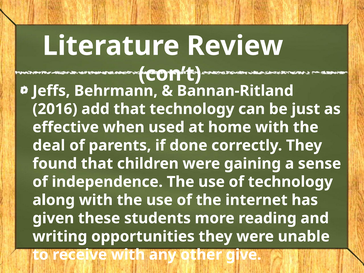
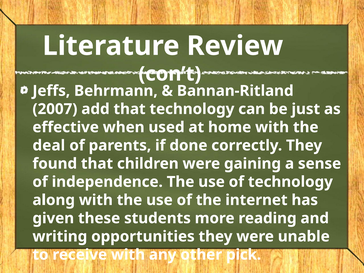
2016: 2016 -> 2007 (55, 109)
give: give -> pick (244, 255)
